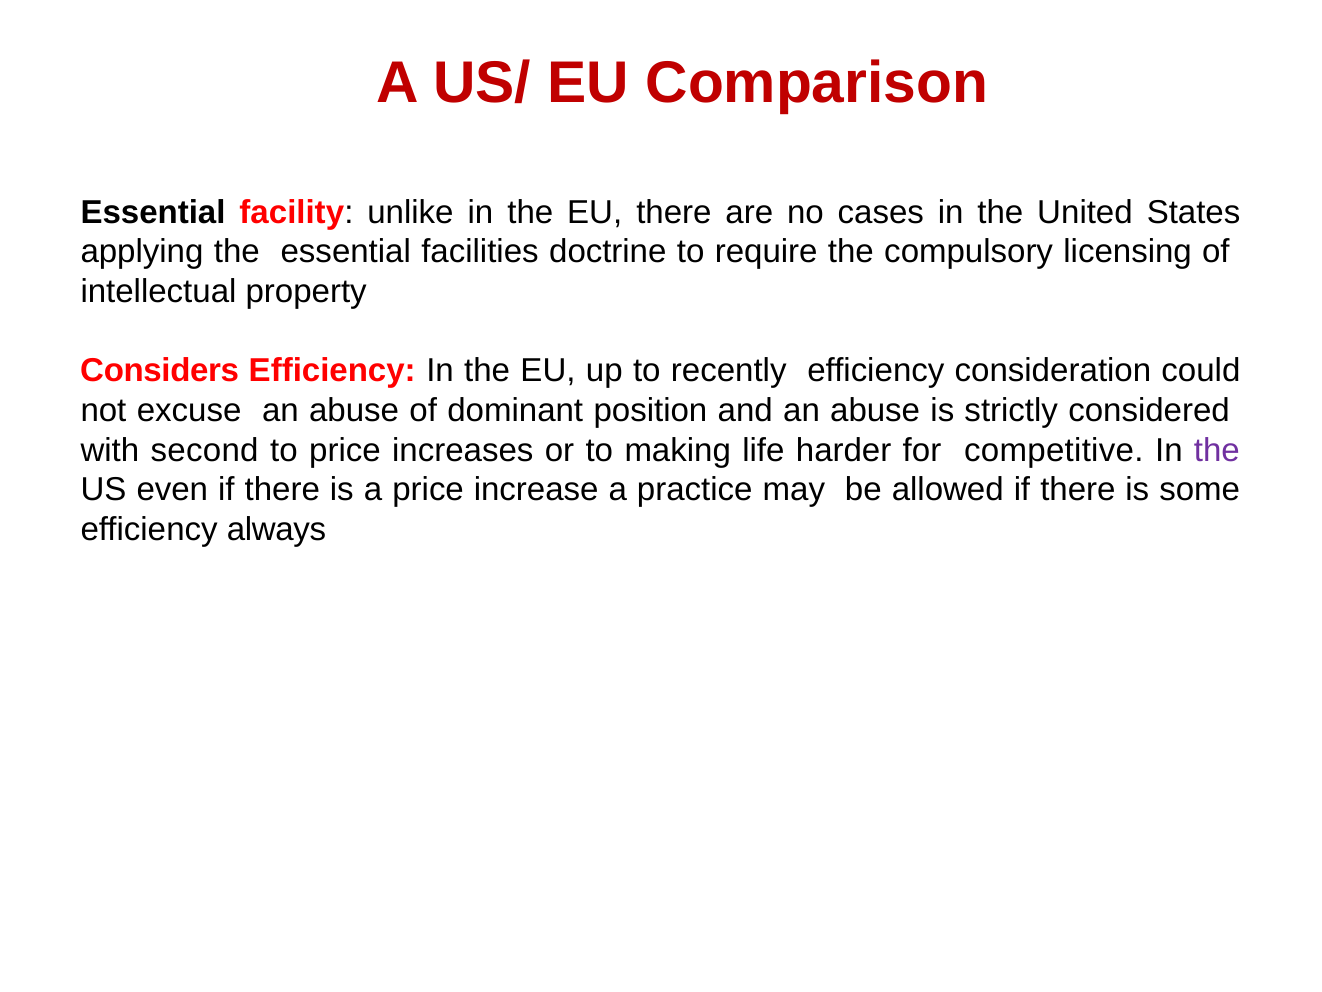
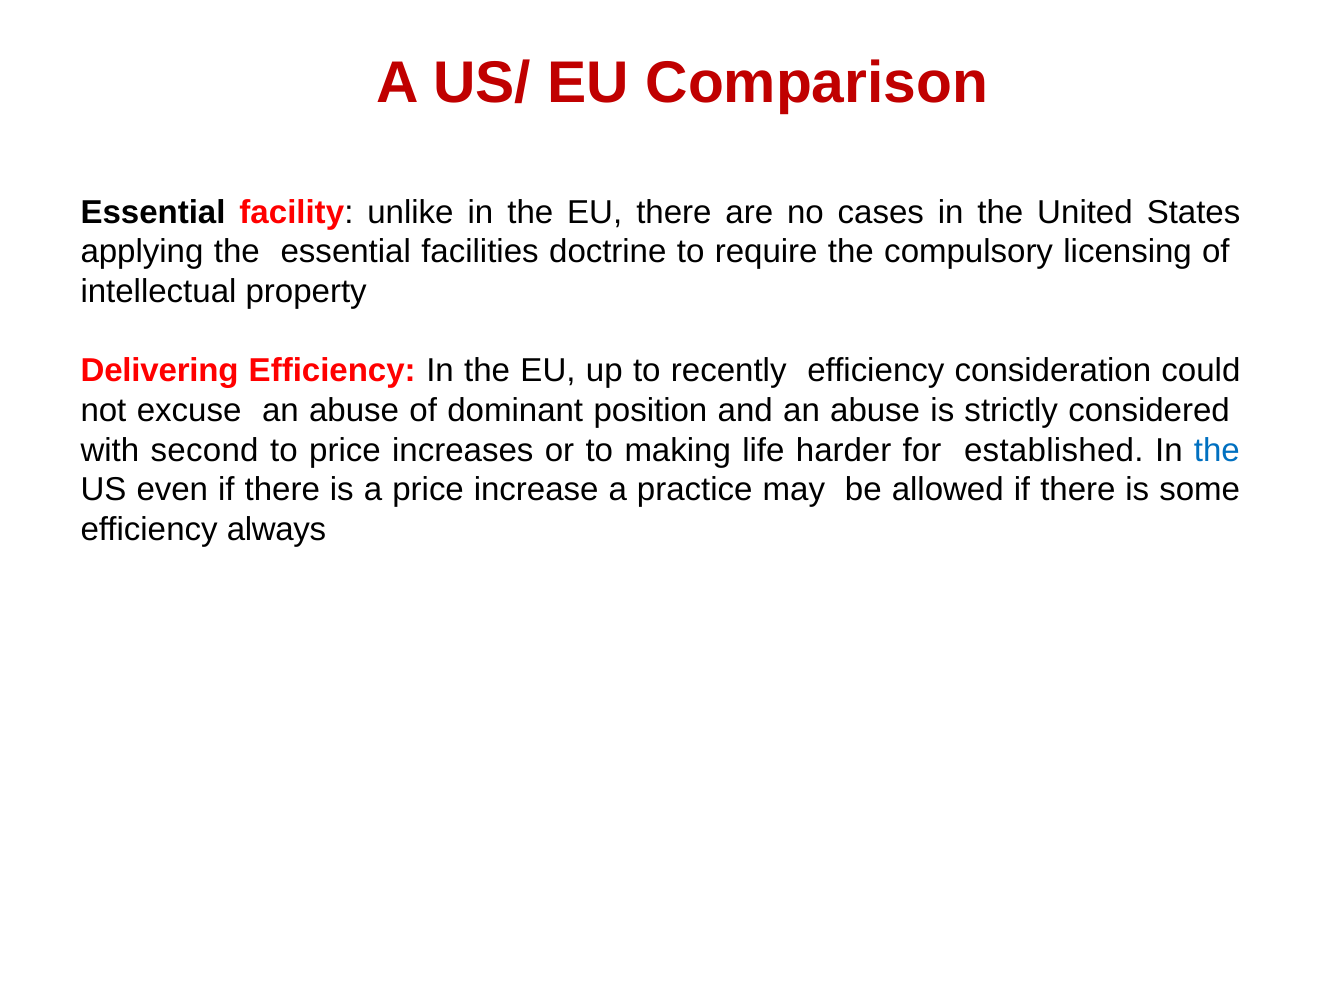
Considers: Considers -> Delivering (160, 371)
competitive: competitive -> established (1054, 450)
the colour: purple -> blue (1217, 450)
